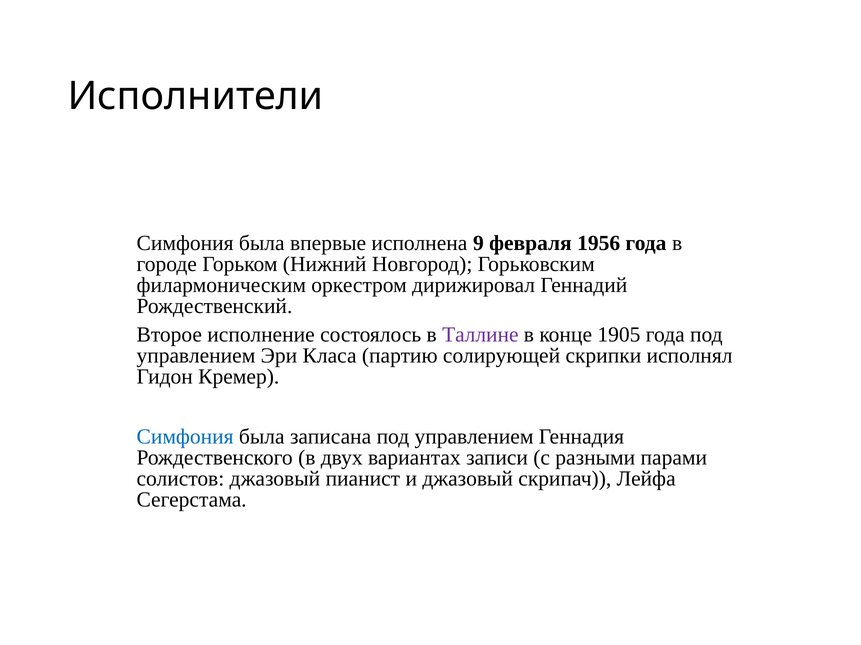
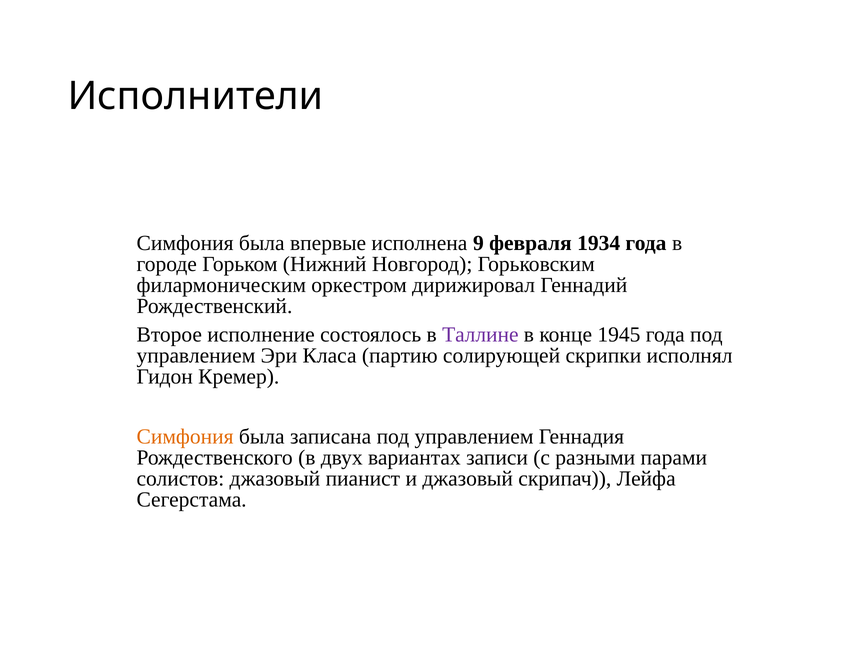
1956: 1956 -> 1934 (599, 244)
1905: 1905 -> 1945 (619, 335)
Симфония colour: blue -> orange (185, 437)
